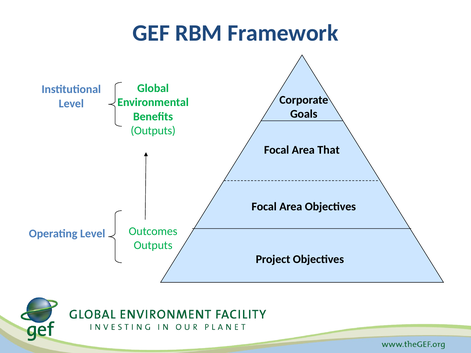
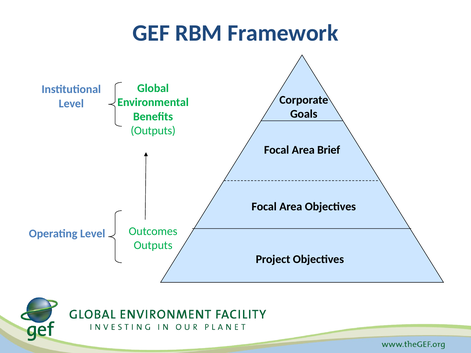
That: That -> Brief (329, 150)
